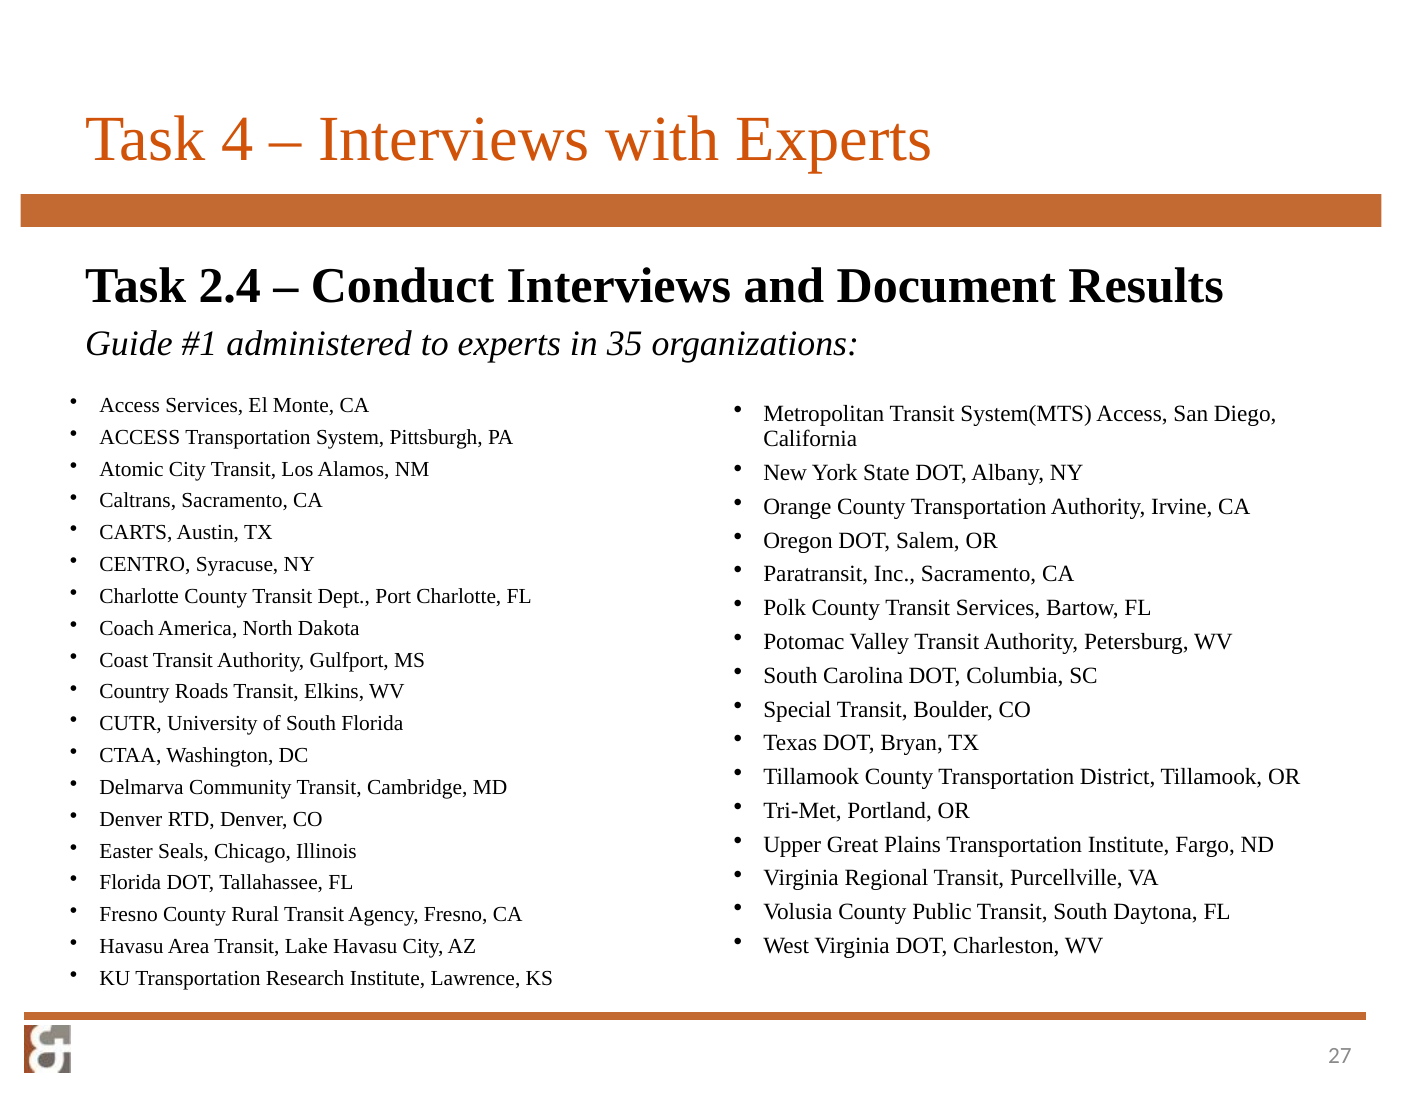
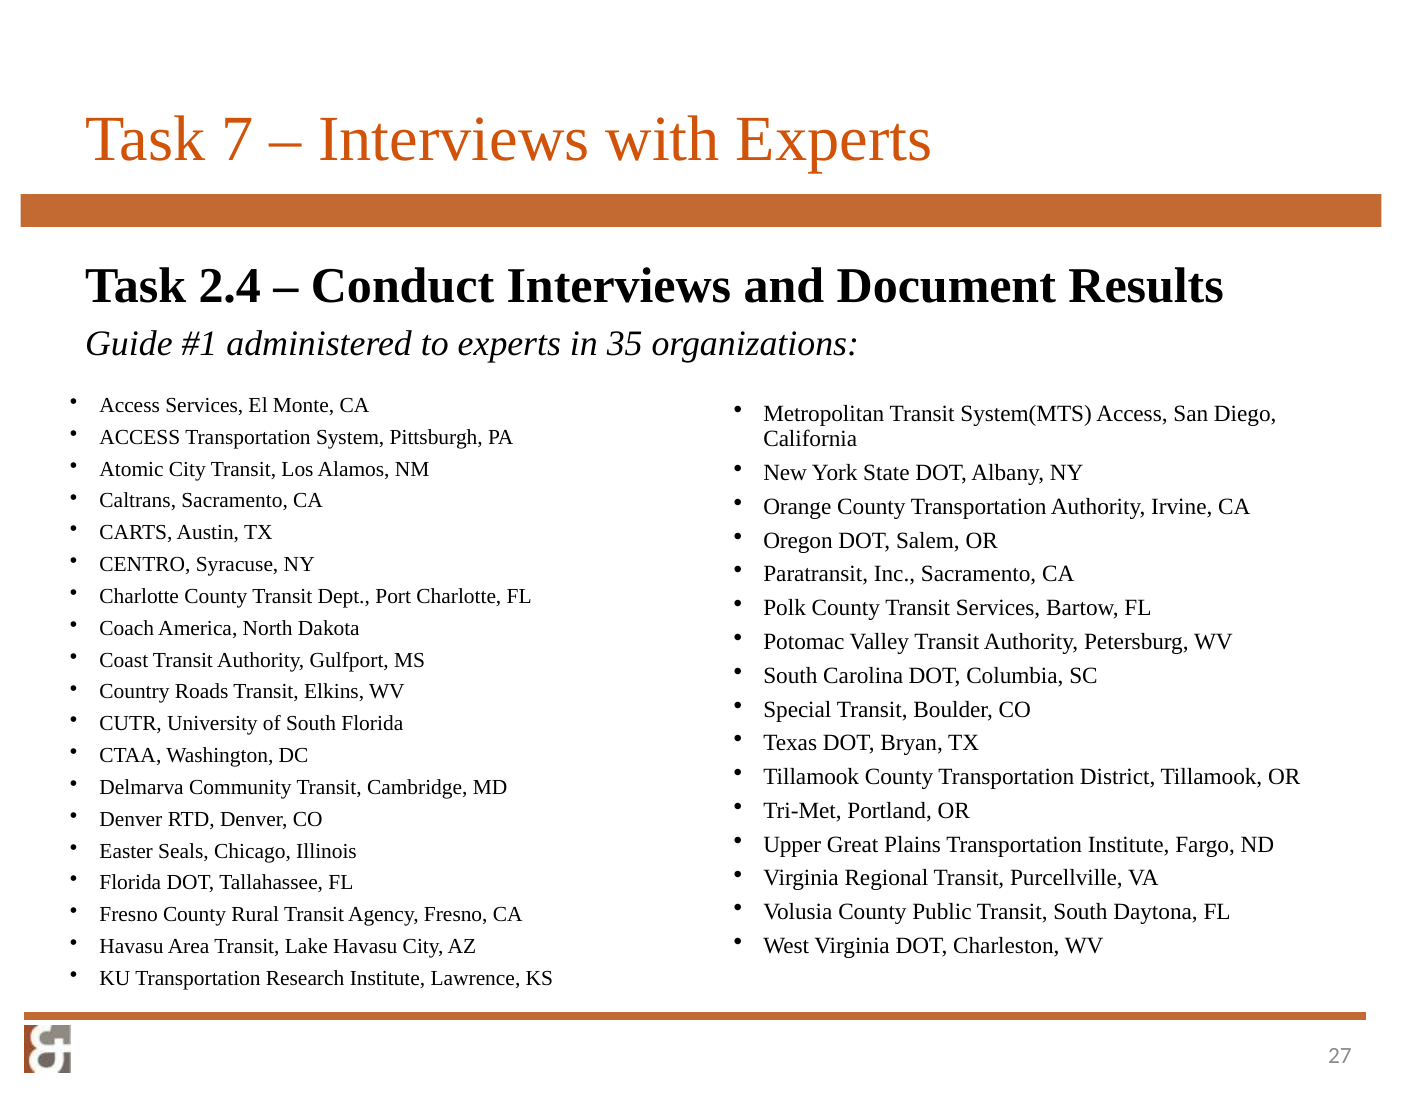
4: 4 -> 7 (238, 139)
